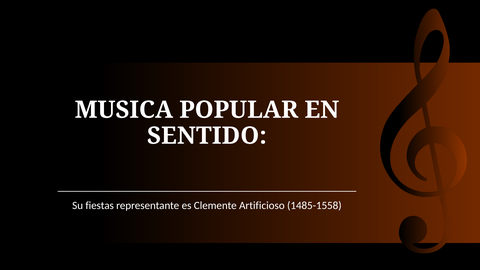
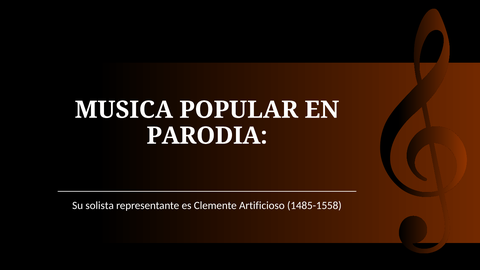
SENTIDO: SENTIDO -> PARODIA (207, 136)
fiestas: fiestas -> solista (100, 206)
